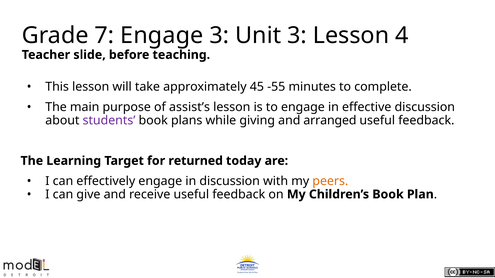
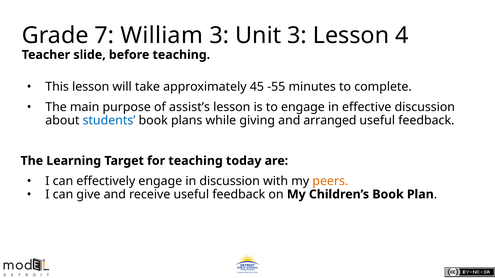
7 Engage: Engage -> William (162, 36)
students colour: purple -> blue (109, 121)
for returned: returned -> teaching (196, 161)
